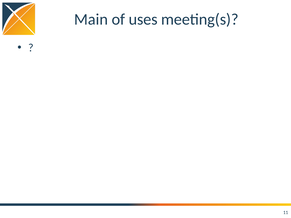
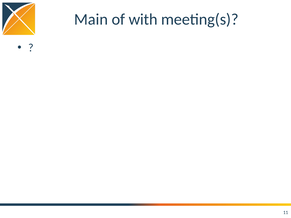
uses: uses -> with (143, 19)
